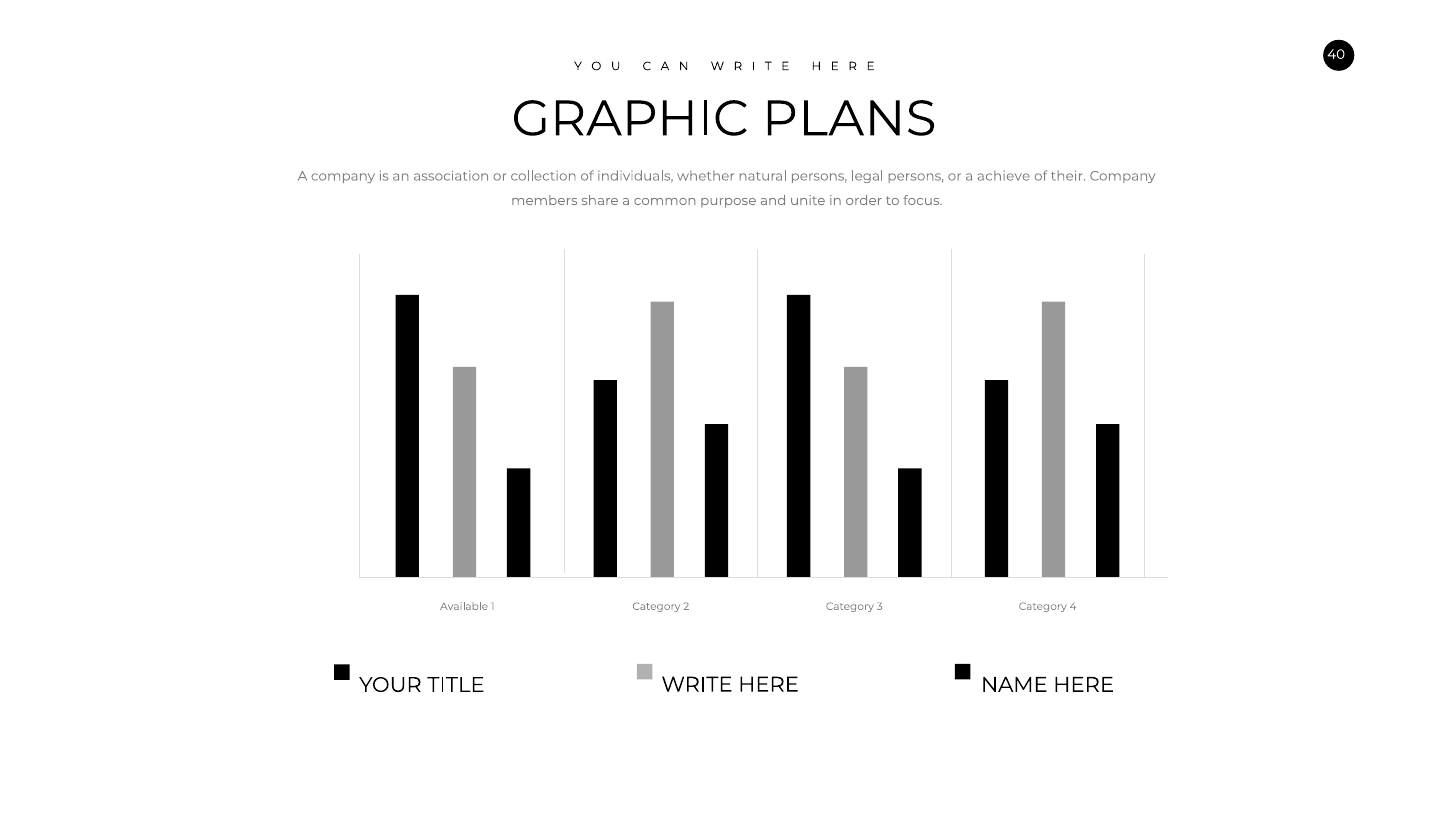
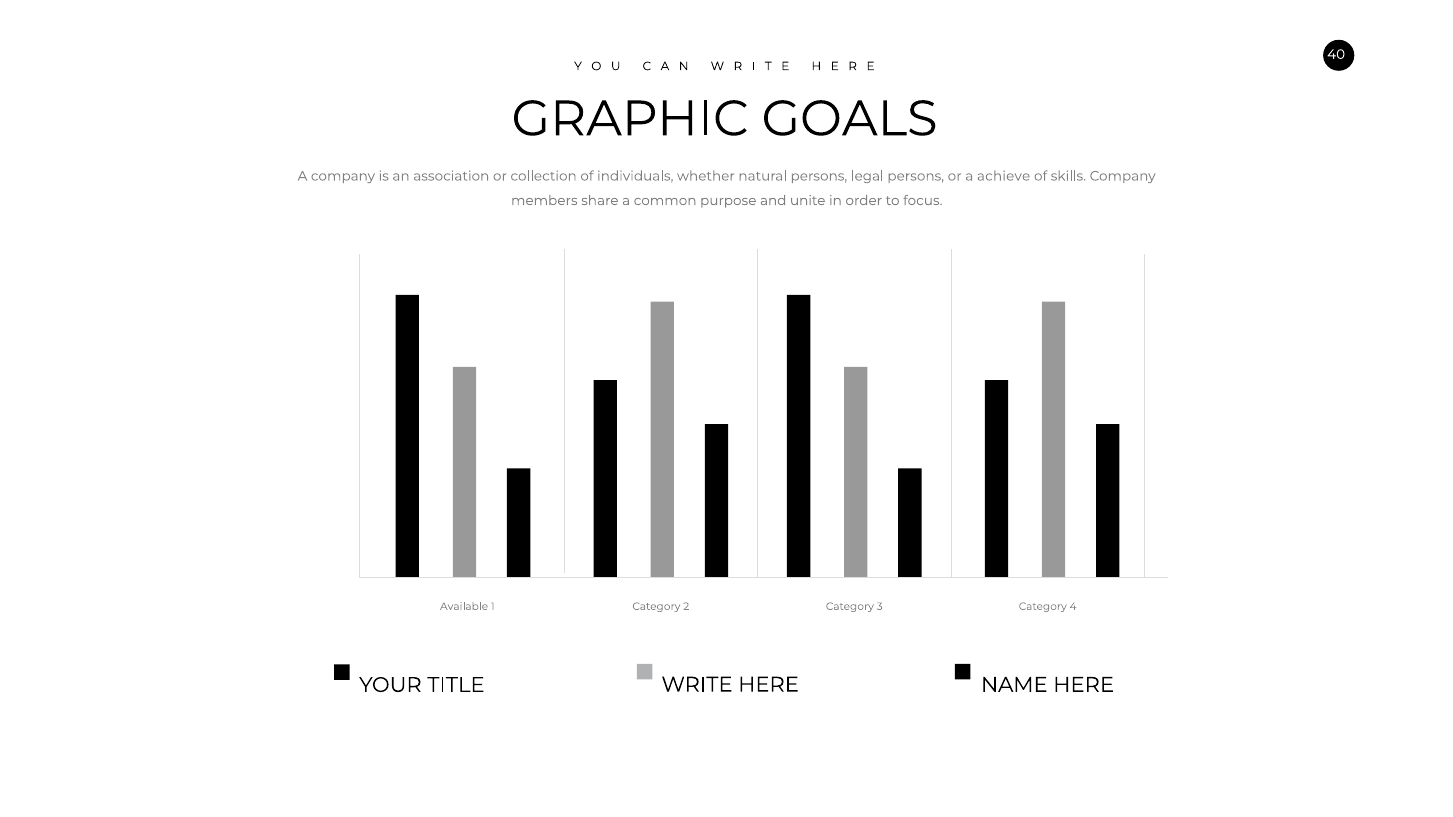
PLANS: PLANS -> GOALS (850, 119)
their: their -> skills (1068, 176)
